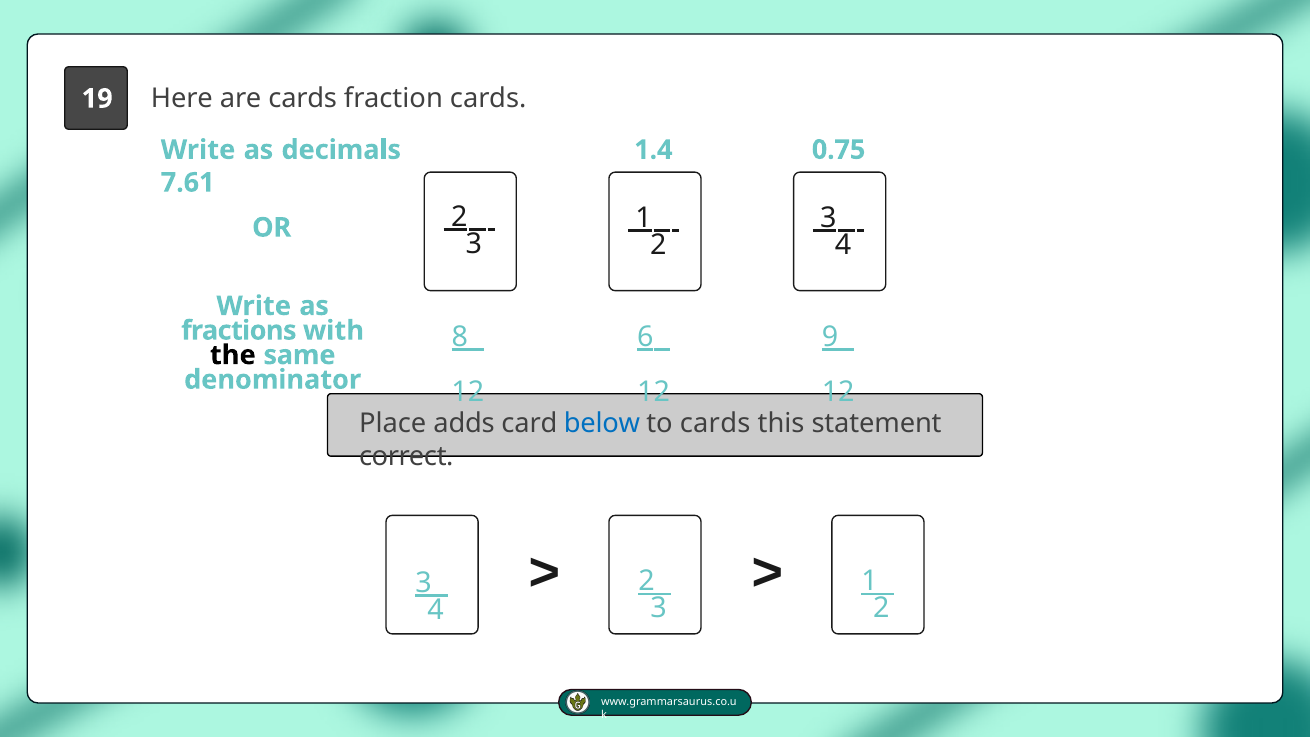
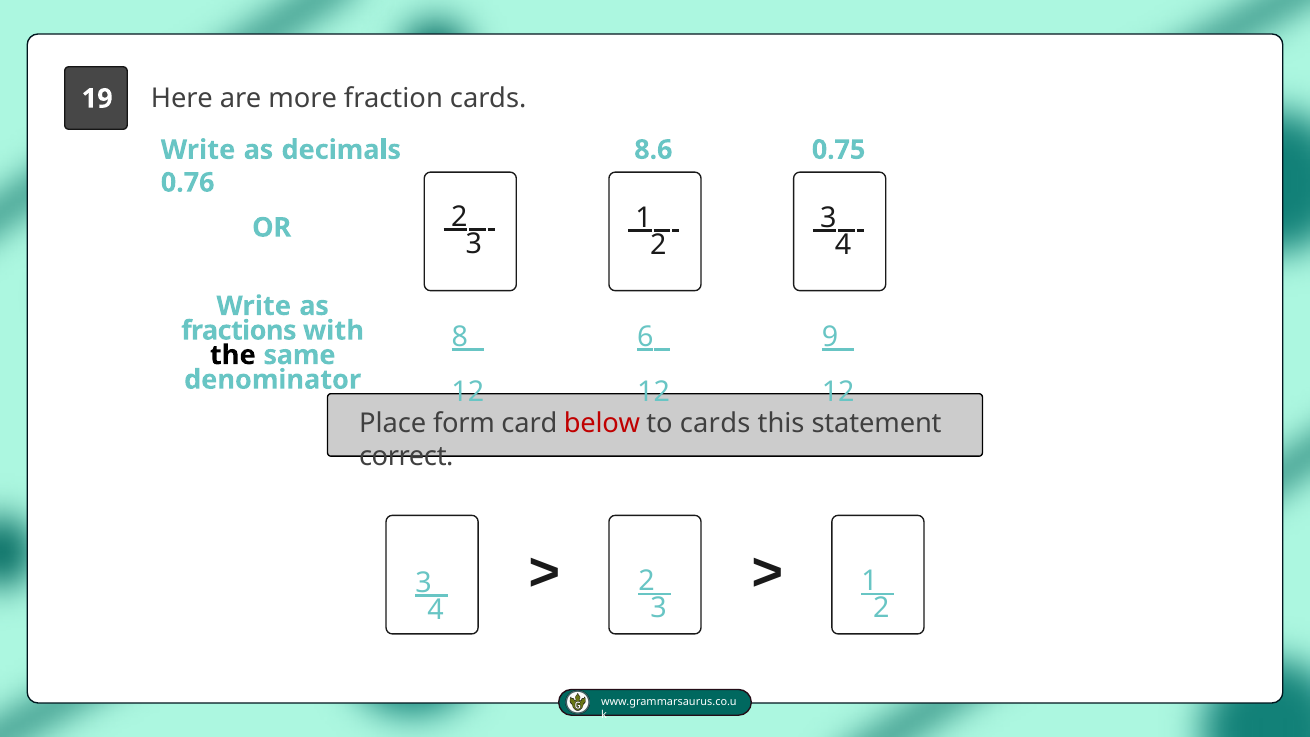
are cards: cards -> more (303, 99)
1.4: 1.4 -> 8.6 (653, 150)
7.61: 7.61 -> 0.76 (188, 183)
adds: adds -> form (464, 424)
below colour: blue -> red (602, 424)
